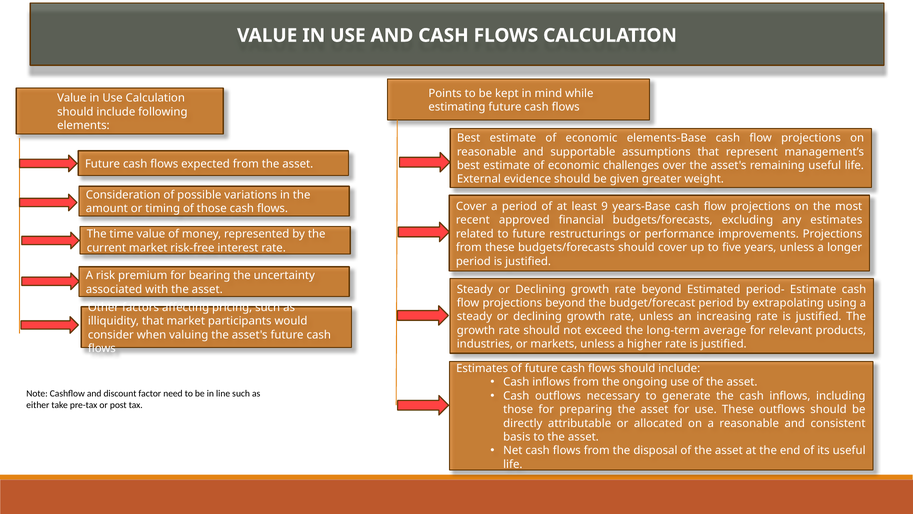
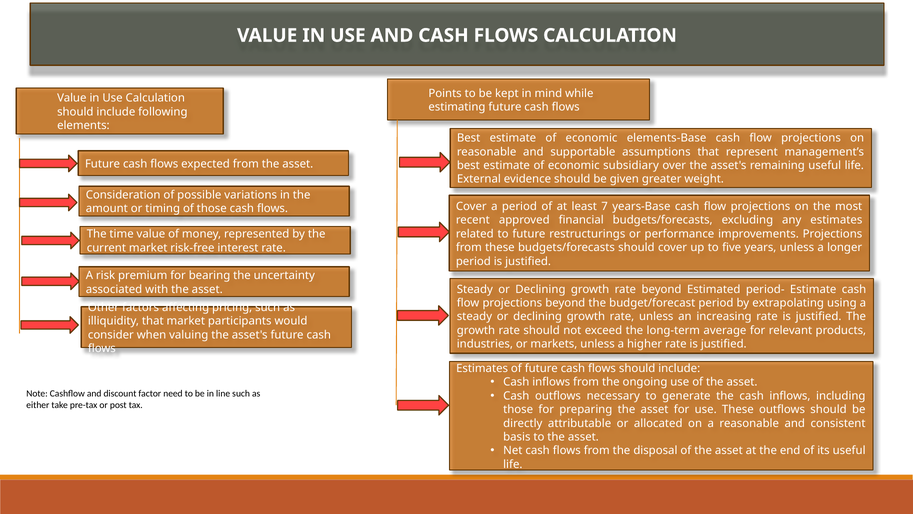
challenges: challenges -> subsidiary (631, 165)
9: 9 -> 7 (605, 206)
